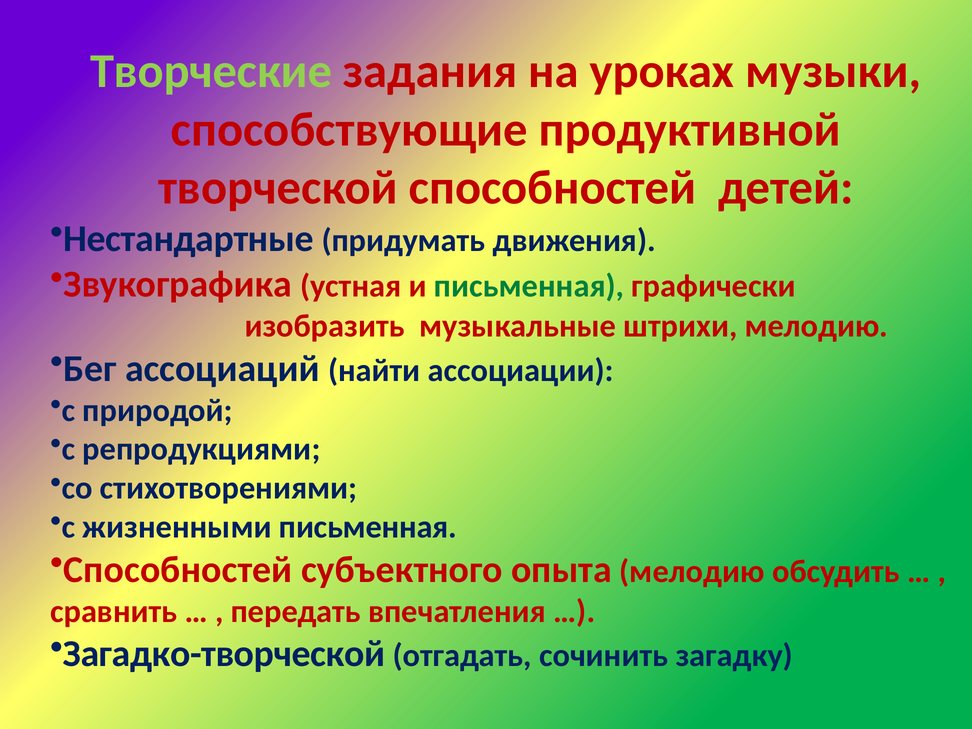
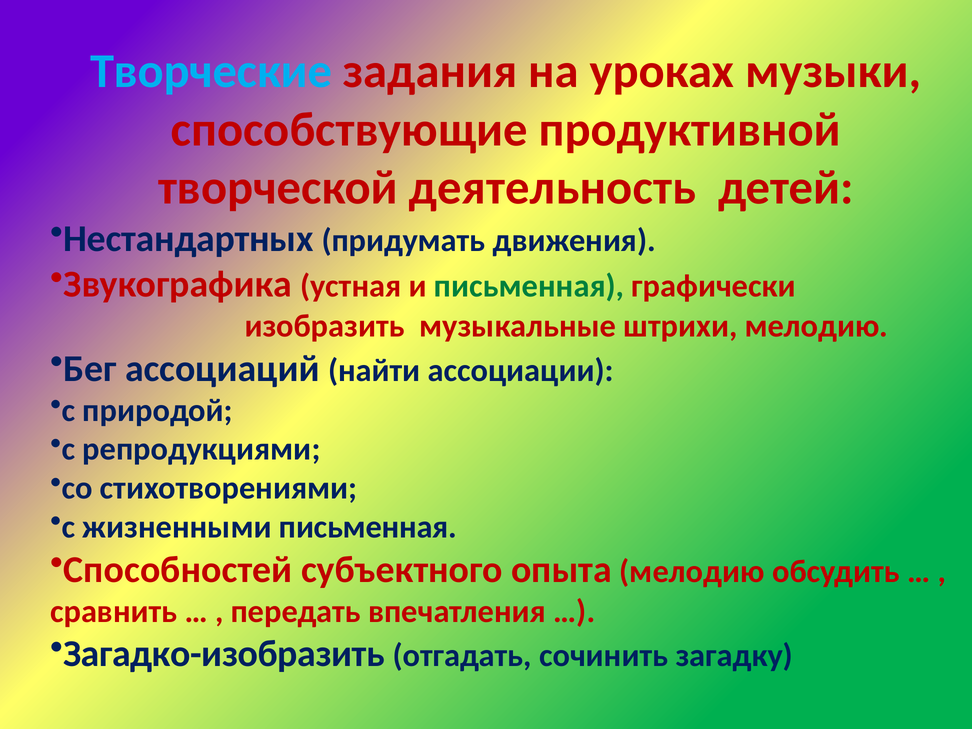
Творческие colour: light green -> light blue (211, 71)
творческой способностей: способностей -> деятельность (552, 188)
Нестандартные: Нестандартные -> Нестандартных (188, 239)
Загадко-творческой: Загадко-творческой -> Загадко-изобразить (224, 654)
